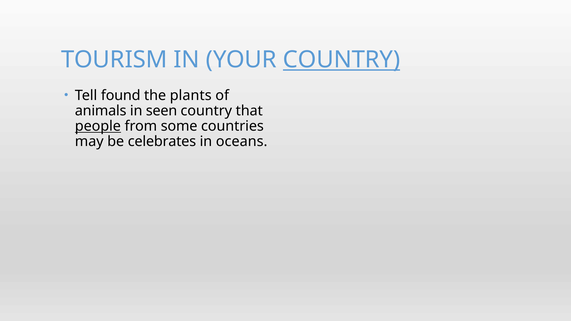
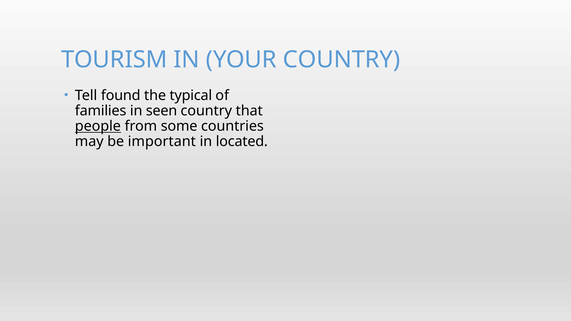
COUNTRY underline: present -> none (342, 60)
plants: plants -> typical (191, 95)
animals: animals -> families (101, 111)
celebrates: celebrates -> important (162, 142)
oceans: oceans -> located (242, 142)
